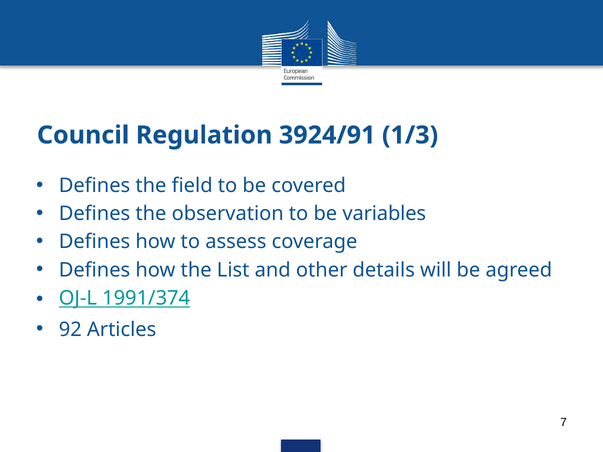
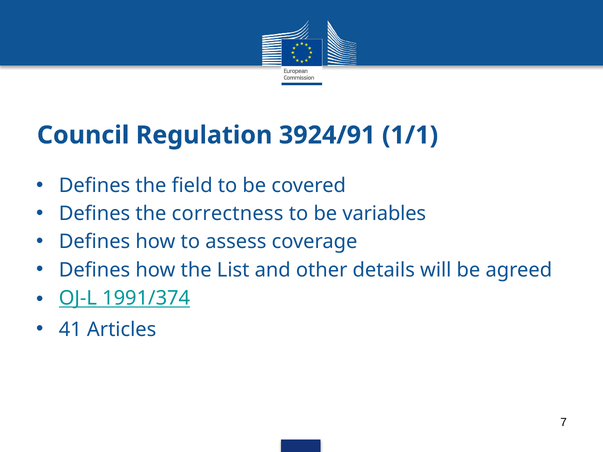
1/3: 1/3 -> 1/1 (410, 135)
observation: observation -> correctness (228, 214)
92: 92 -> 41 (70, 330)
